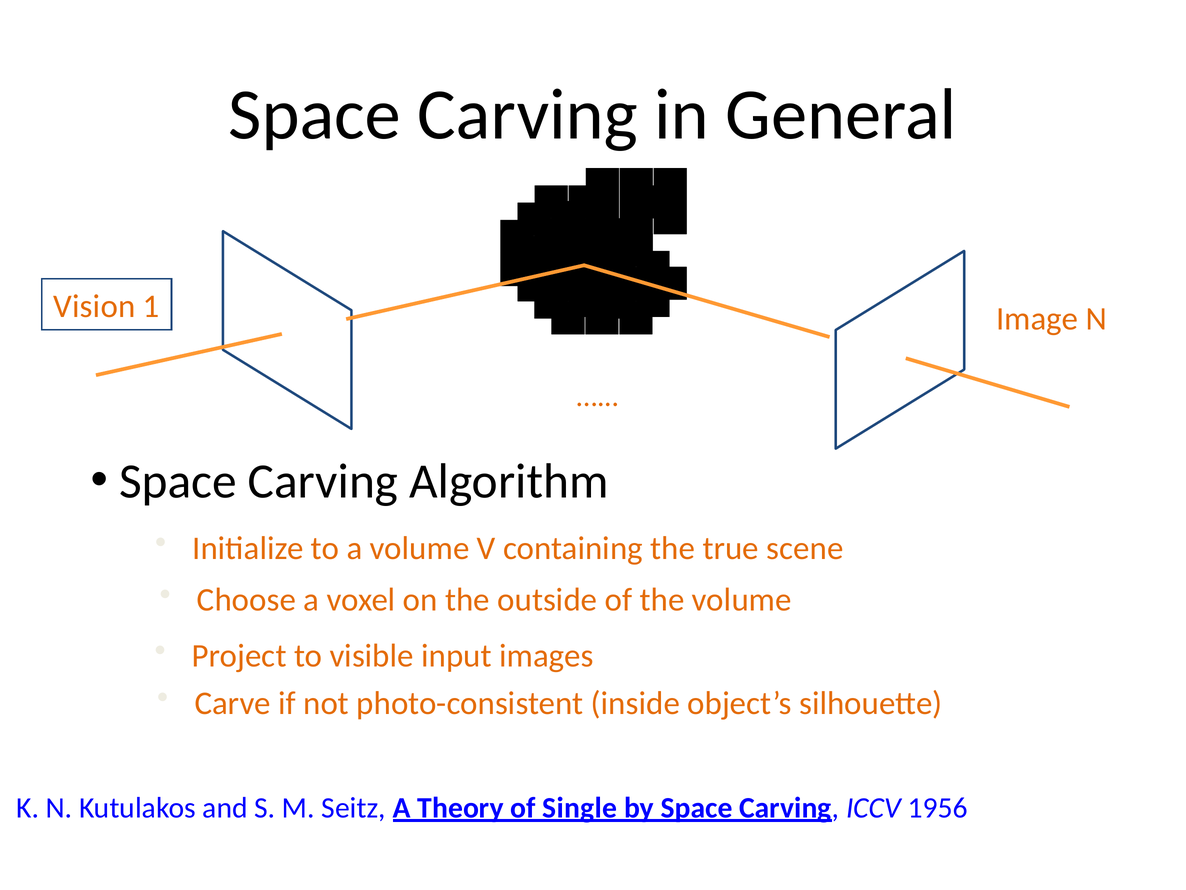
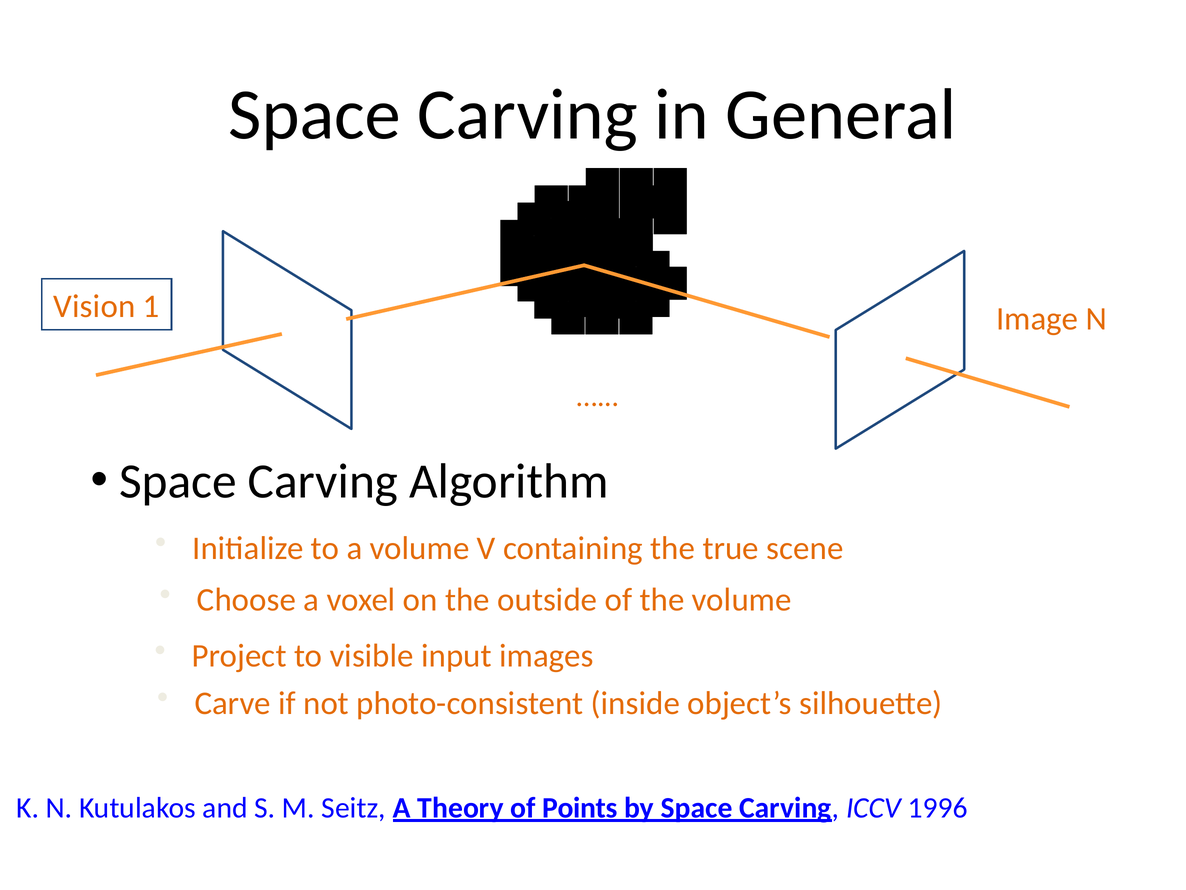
Single: Single -> Points (580, 807)
1956: 1956 -> 1996 (938, 807)
